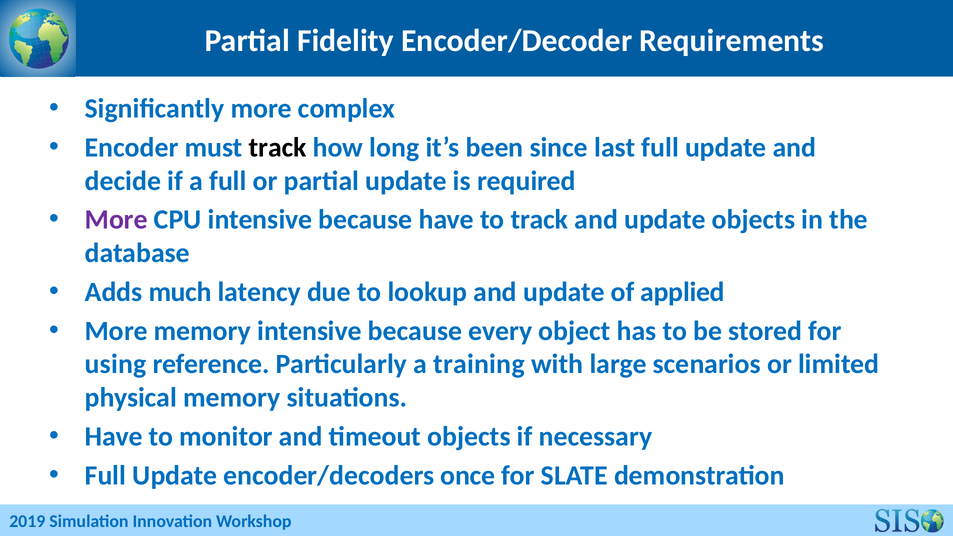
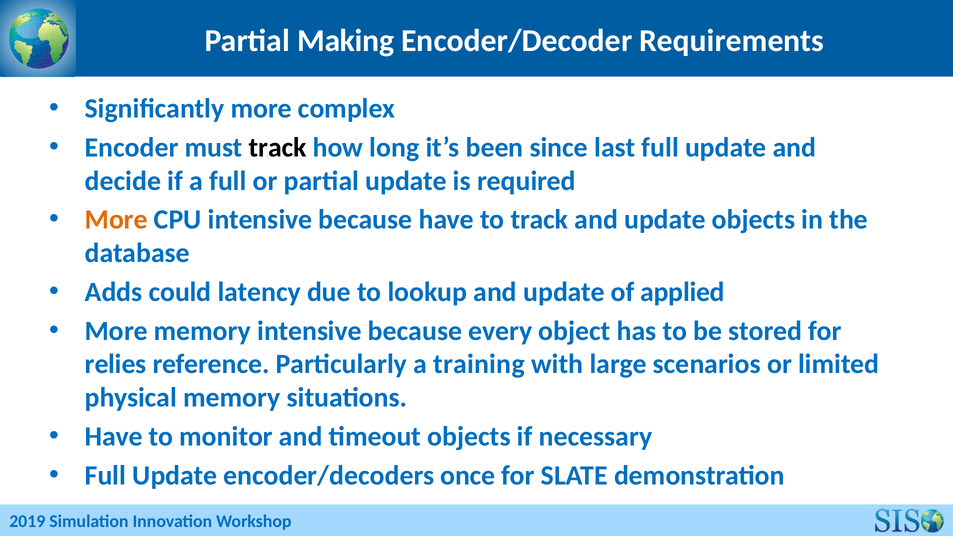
Fidelity: Fidelity -> Making (346, 41)
More colour: purple -> orange (116, 220)
much: much -> could (180, 292)
using: using -> relies (116, 364)
